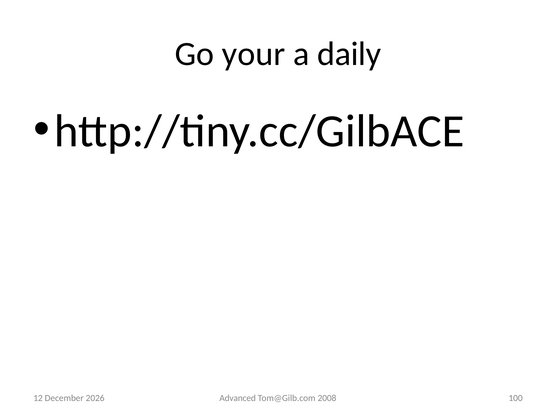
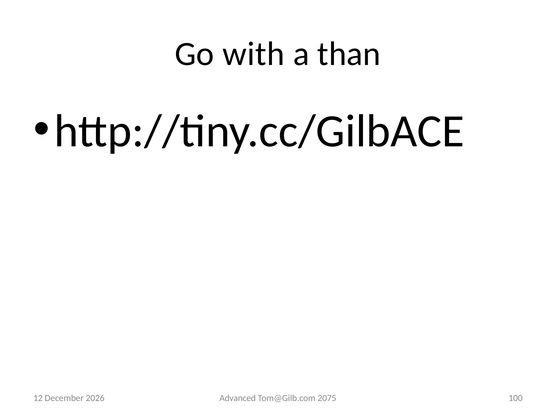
your: your -> with (254, 54)
daily: daily -> than (349, 54)
2008: 2008 -> 2075 (327, 398)
